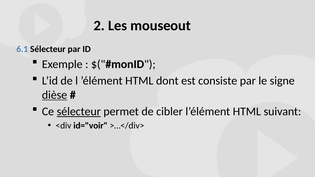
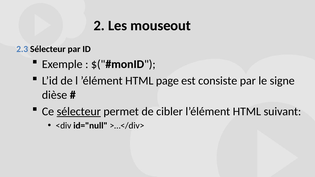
6.1: 6.1 -> 2.3 (22, 49)
dont: dont -> page (167, 81)
dièse underline: present -> none (55, 95)
id="voir: id="voir -> id="null (90, 126)
